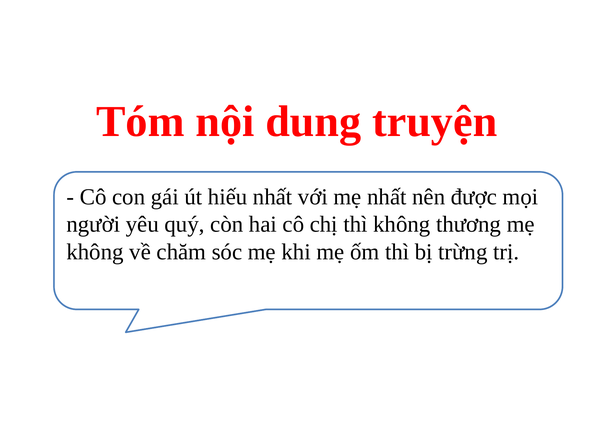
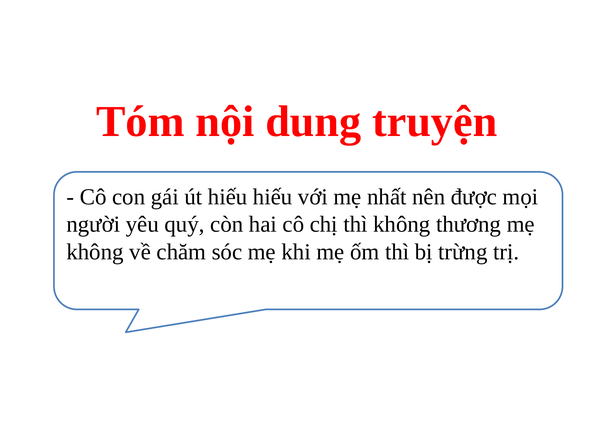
hiếu nhất: nhất -> hiếu (273, 197)
